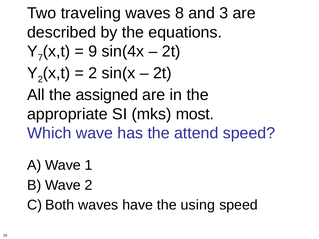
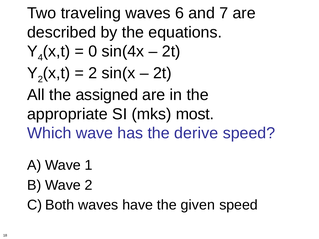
8: 8 -> 6 (179, 13)
3: 3 -> 7 (224, 13)
7: 7 -> 4 (40, 58)
9: 9 -> 0 (93, 51)
attend: attend -> derive (196, 133)
using: using -> given (198, 205)
